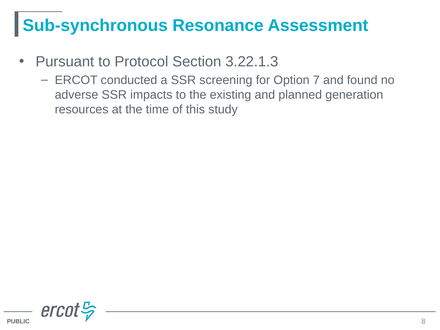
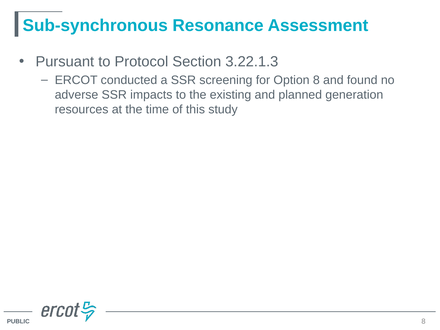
Option 7: 7 -> 8 (316, 80)
